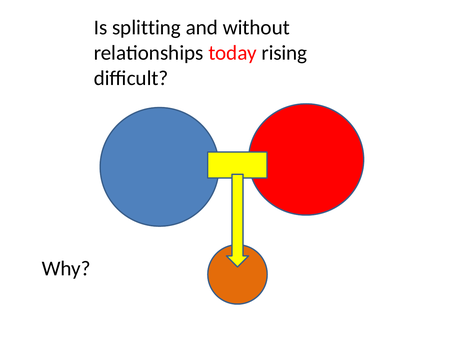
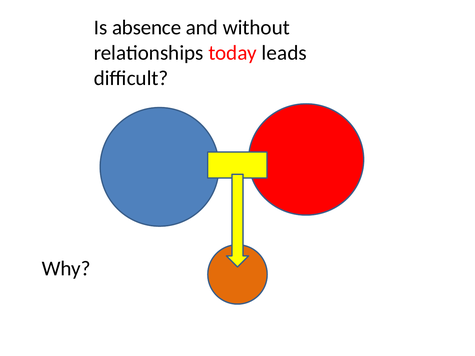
splitting: splitting -> absence (147, 28)
rising: rising -> leads (284, 53)
